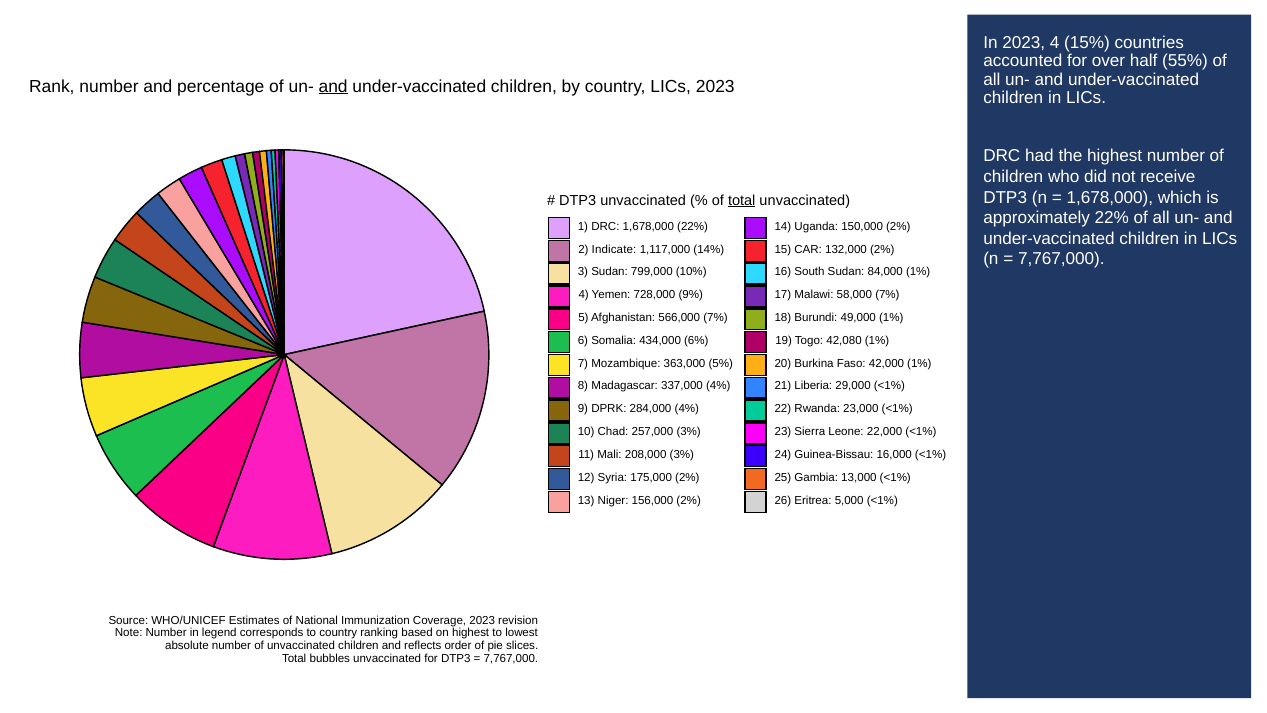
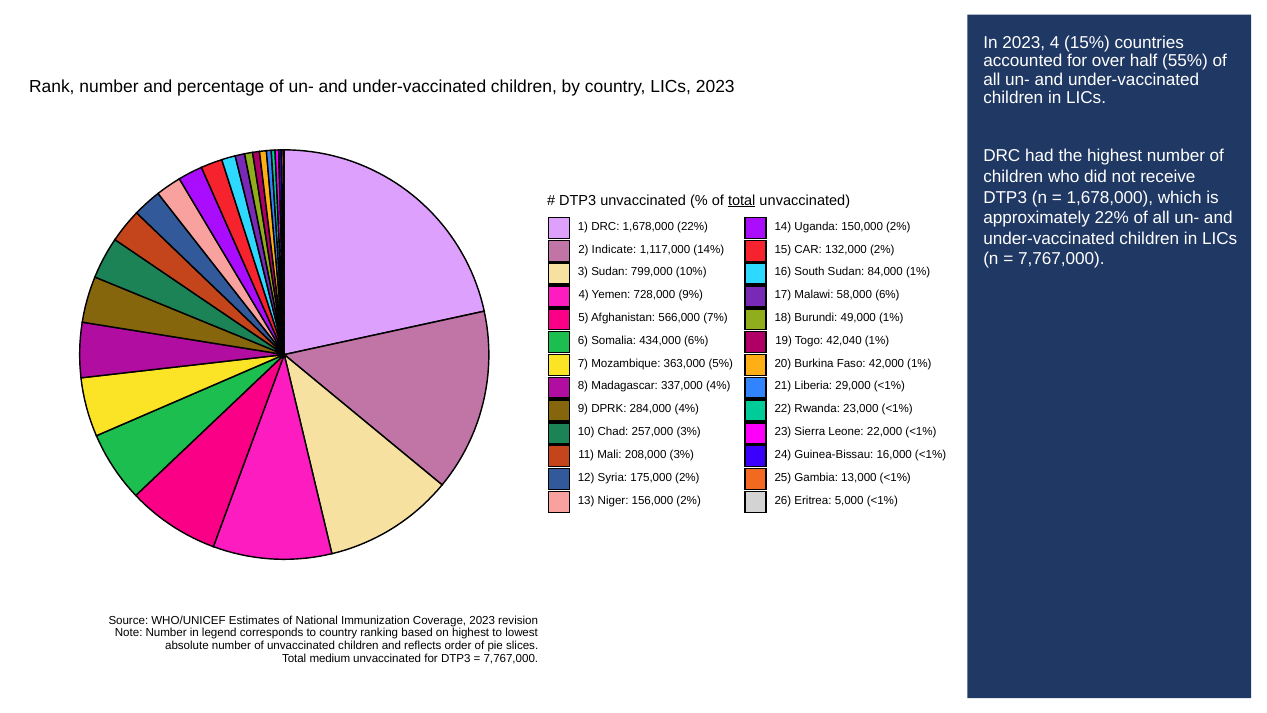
and underline: present -> none (333, 86)
58,000 7%: 7% -> 6% (887, 295)
42,080: 42,080 -> 42,040 (844, 340)
bubbles: bubbles -> medium (330, 658)
